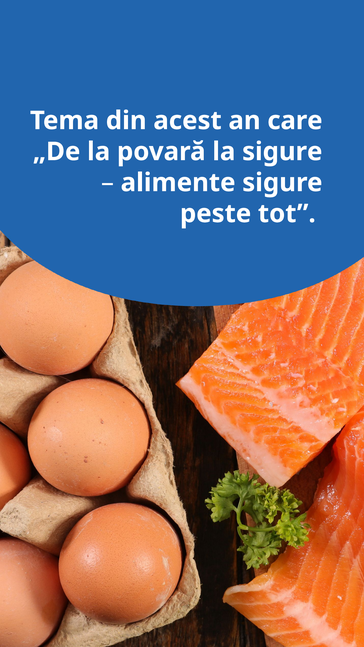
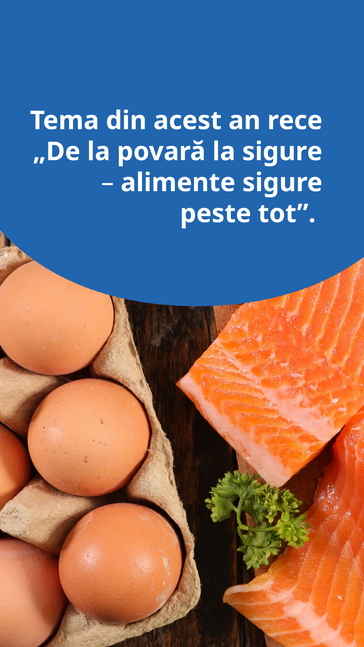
care: care -> rece (295, 121)
